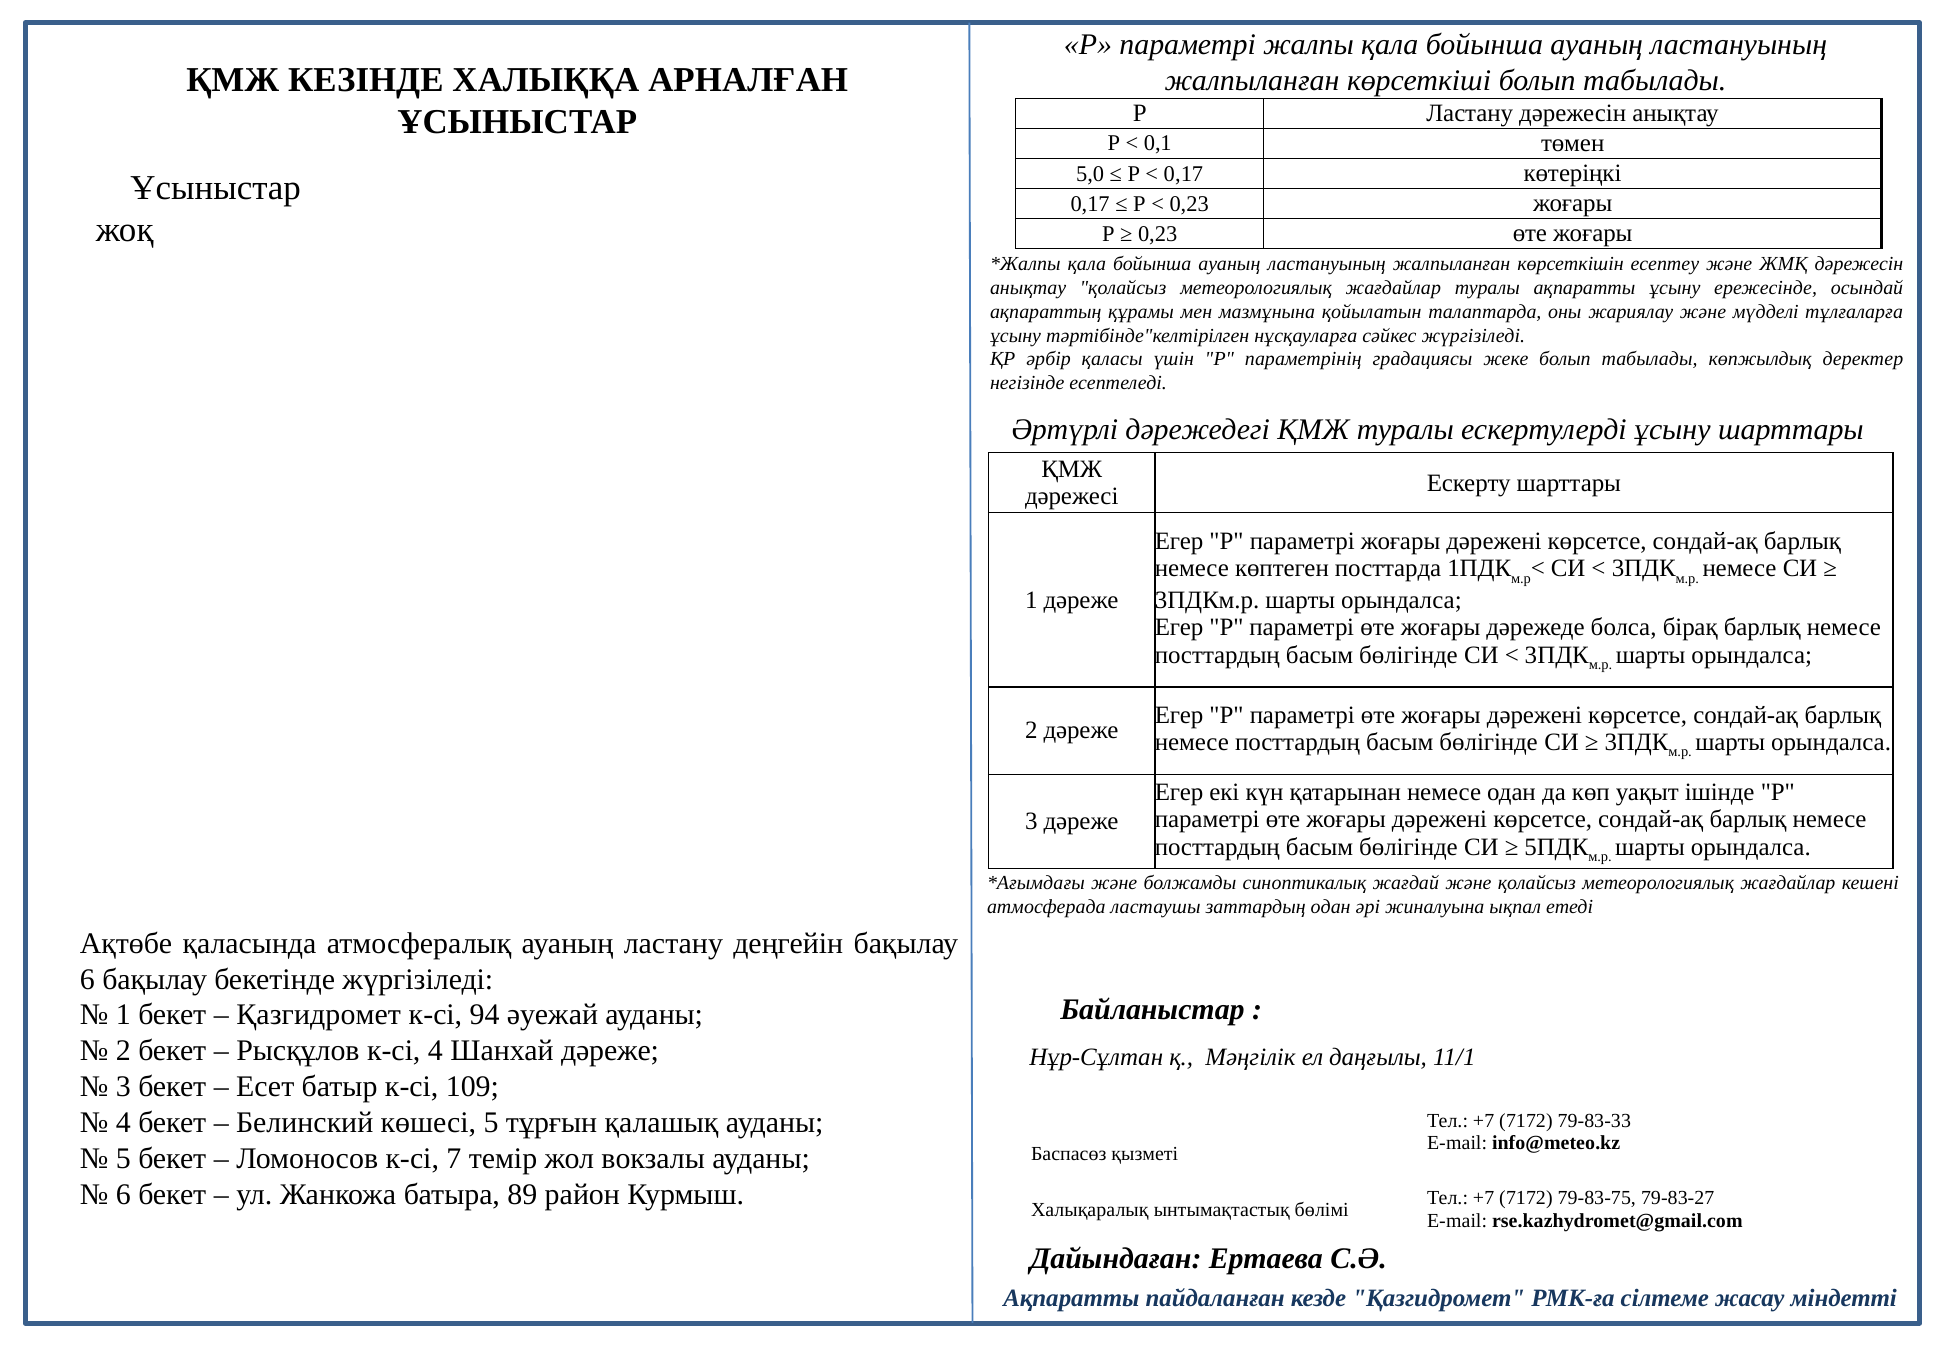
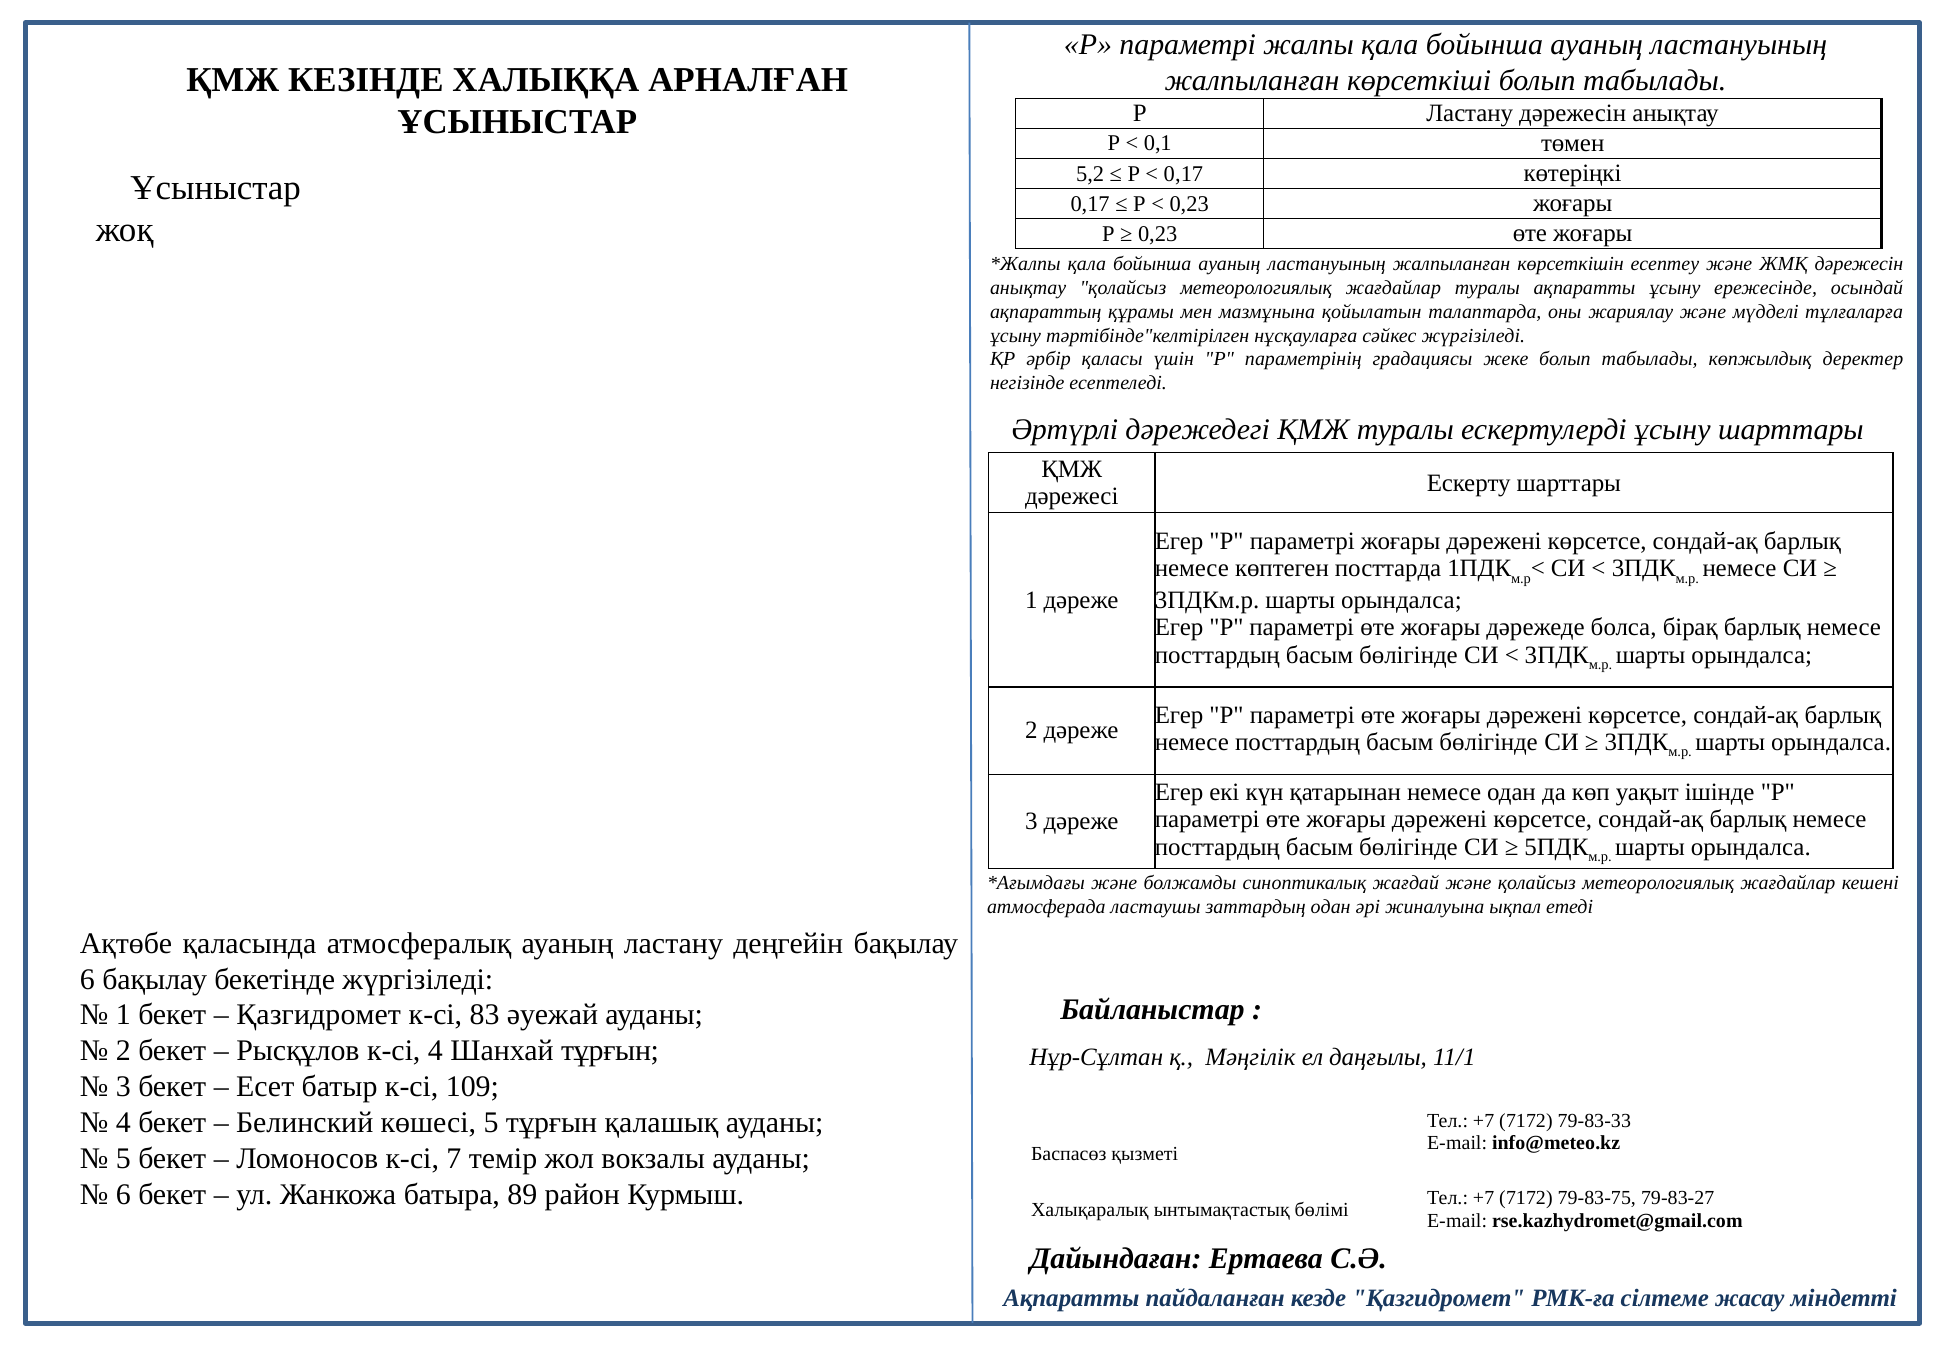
5,0: 5,0 -> 5,2 (1090, 174)
94: 94 -> 83 (485, 1015)
Шанхай дәреже: дәреже -> тұрғын (610, 1051)
